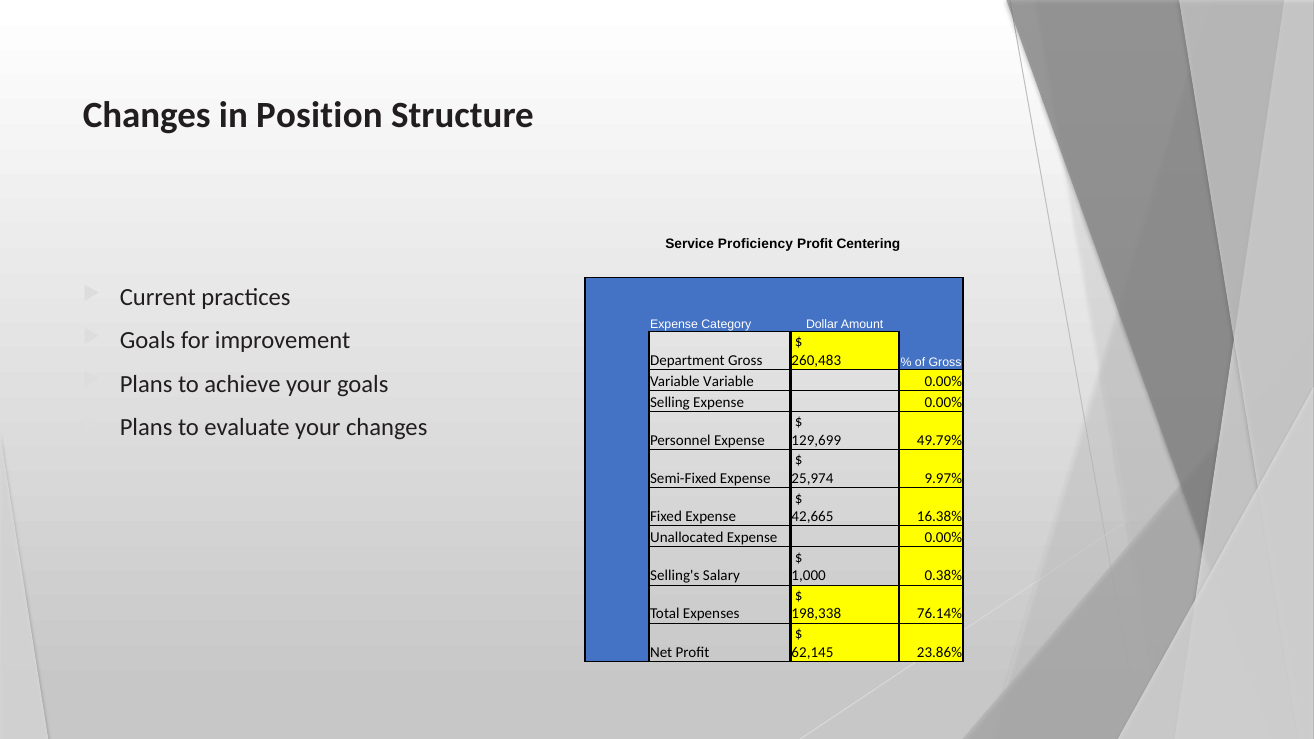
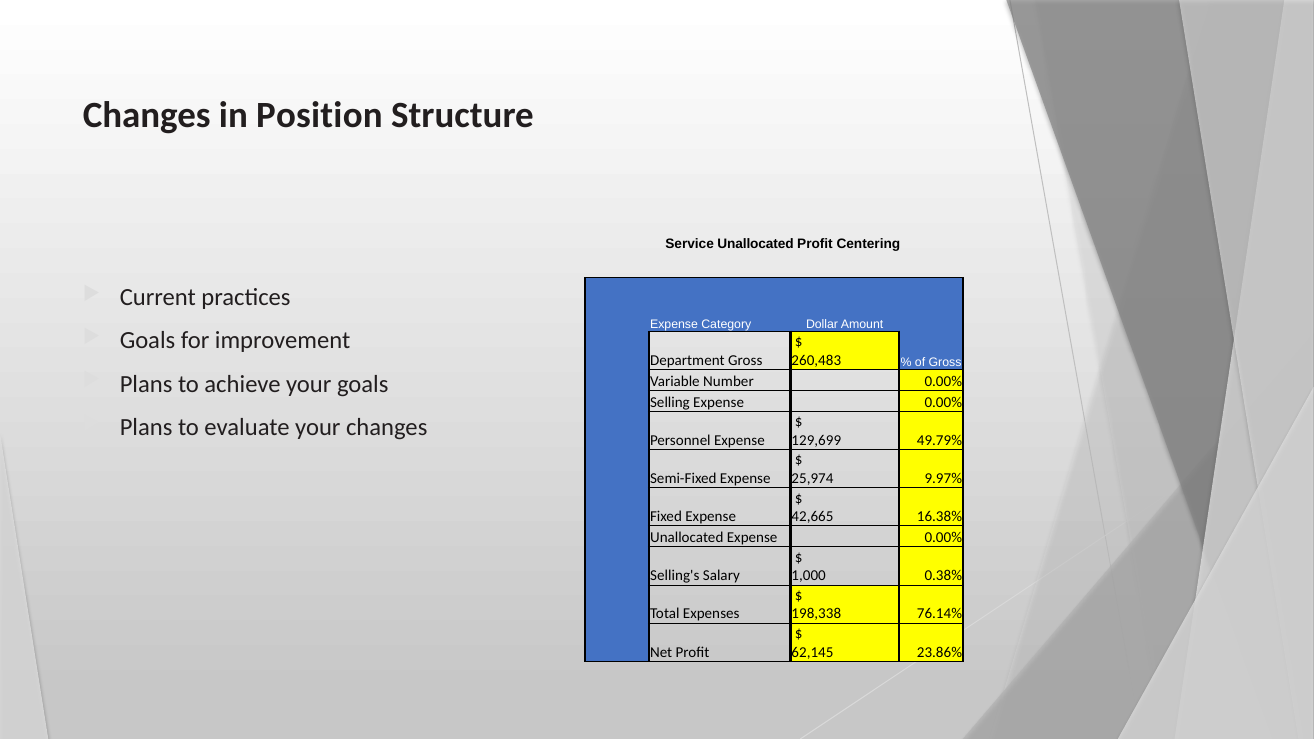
Service Proficiency: Proficiency -> Unallocated (756, 244)
Variable Variable: Variable -> Number (728, 381)
